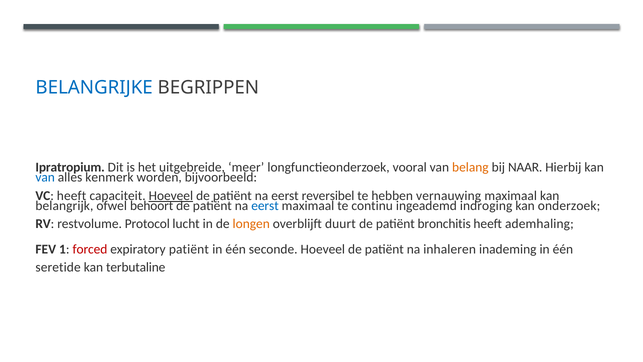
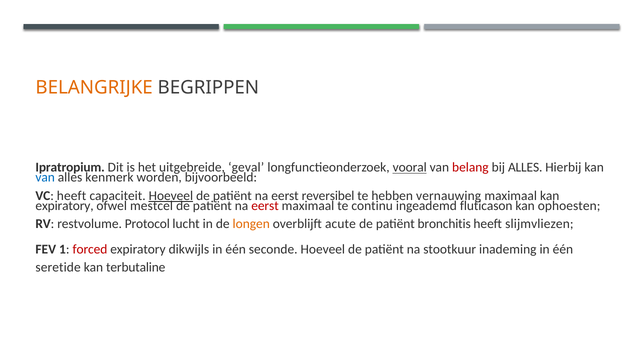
BELANGRIJKE colour: blue -> orange (94, 87)
meer: meer -> geval (246, 167)
vooral underline: none -> present (410, 167)
belang colour: orange -> red (470, 167)
bij NAAR: NAAR -> ALLES (525, 167)
belangrijk: belangrijk -> expiratory (65, 206)
behoort: behoort -> mestcel (152, 206)
eerst colour: blue -> red (265, 206)
indroging: indroging -> fluticason (486, 206)
onderzoek: onderzoek -> ophoesten (569, 206)
duurt: duurt -> acute (340, 224)
ademhaling: ademhaling -> slijmvliezen (539, 224)
expiratory patiënt: patiënt -> dikwijls (189, 249)
inhaleren: inhaleren -> stootkuur (450, 249)
